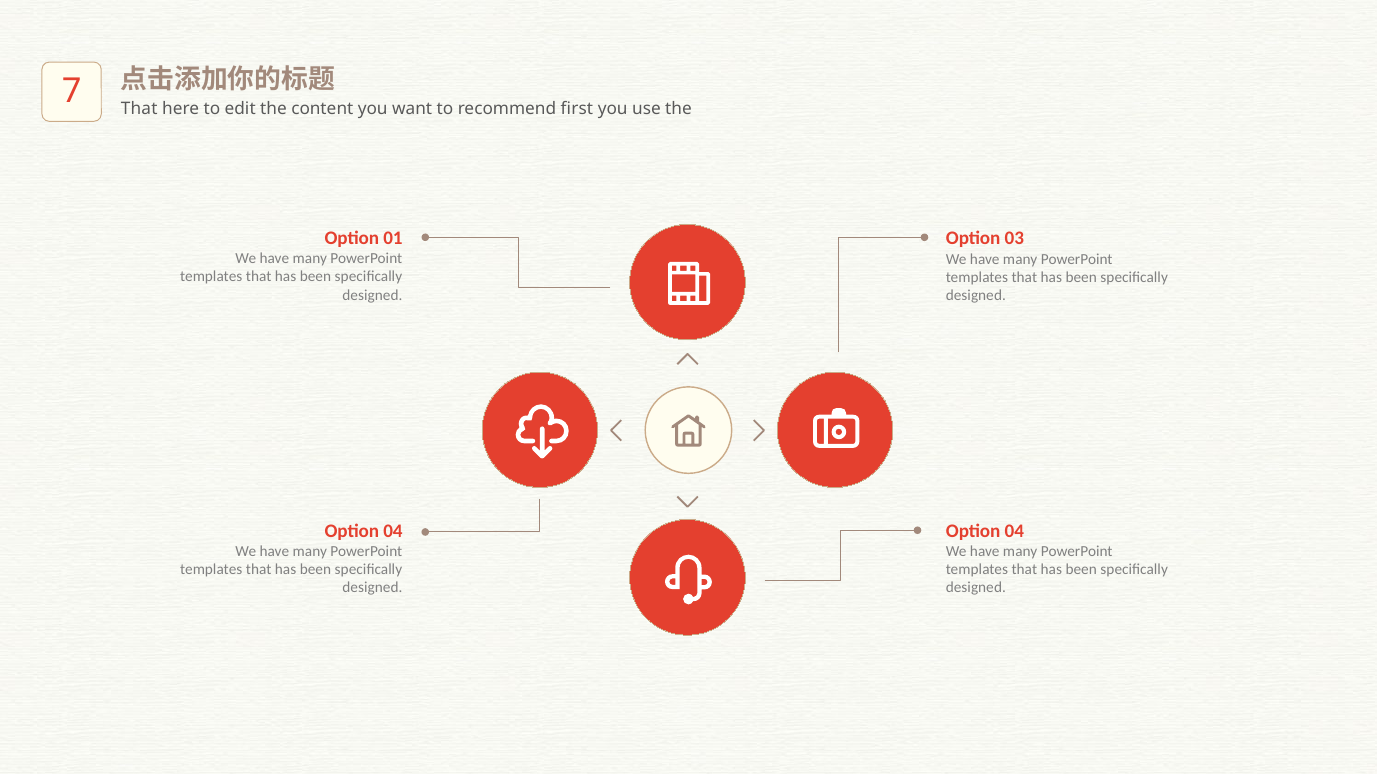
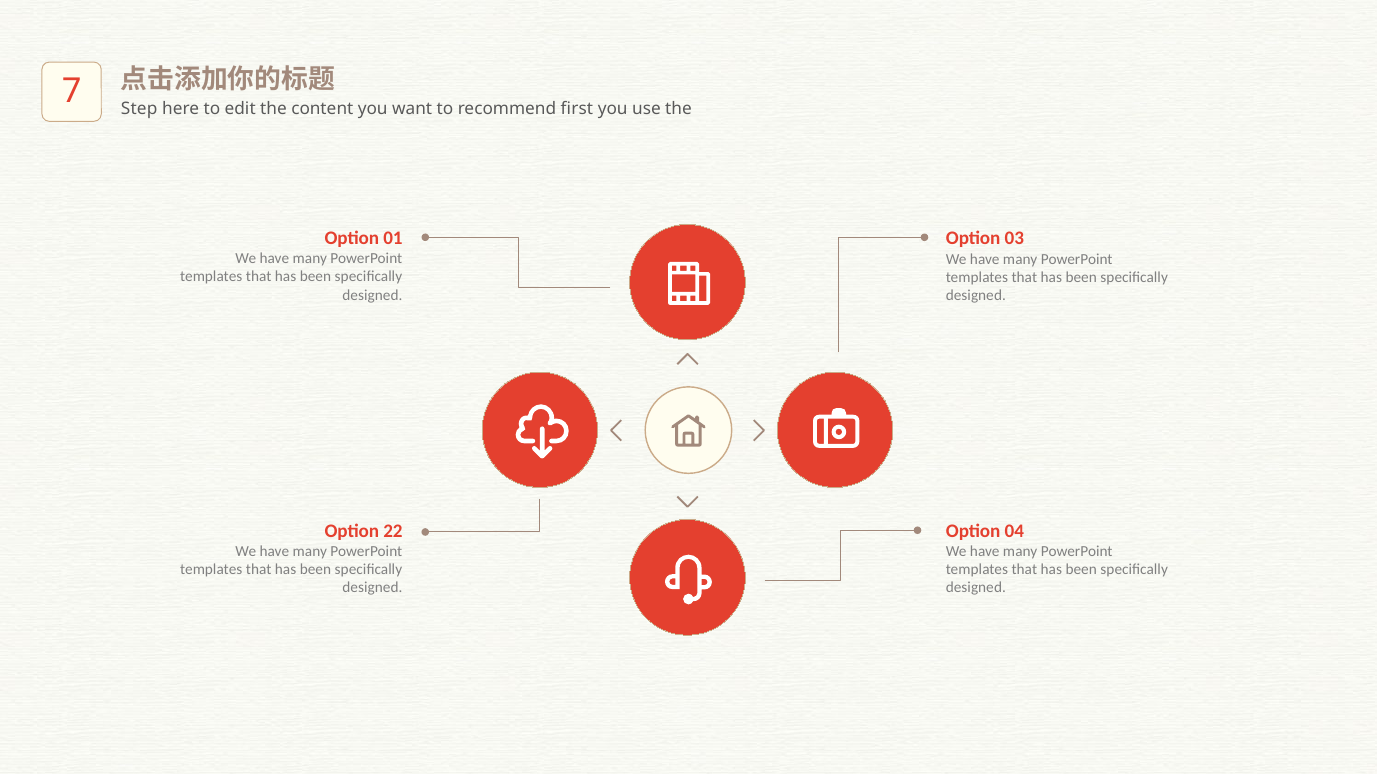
That: That -> Step (139, 109)
04: 04 -> 22 (393, 531)
